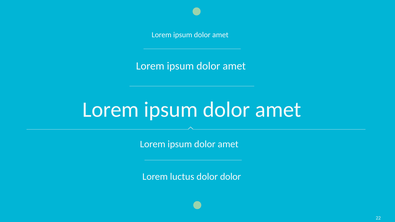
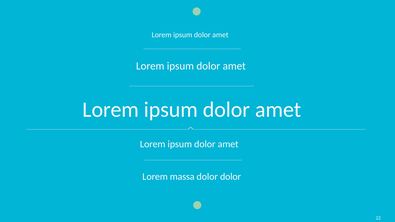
luctus: luctus -> massa (182, 177)
